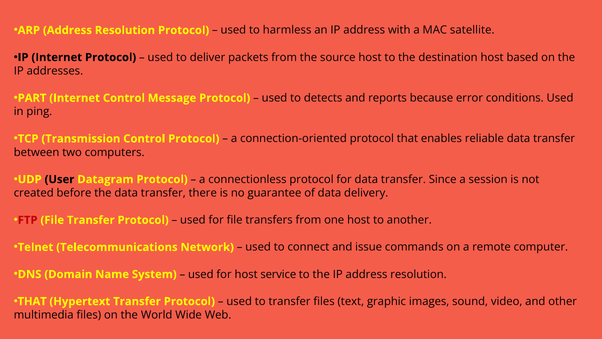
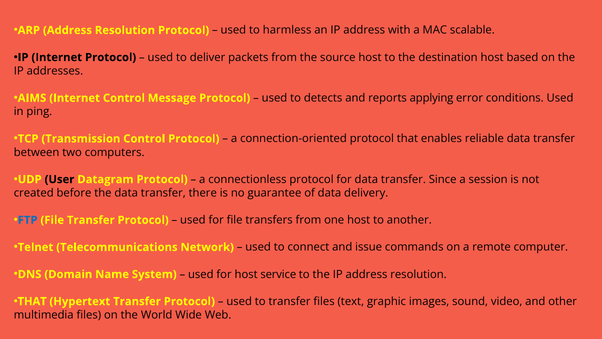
satellite: satellite -> scalable (472, 30)
PART: PART -> AIMS (32, 98)
because: because -> applying (432, 98)
FTP colour: red -> blue (28, 220)
